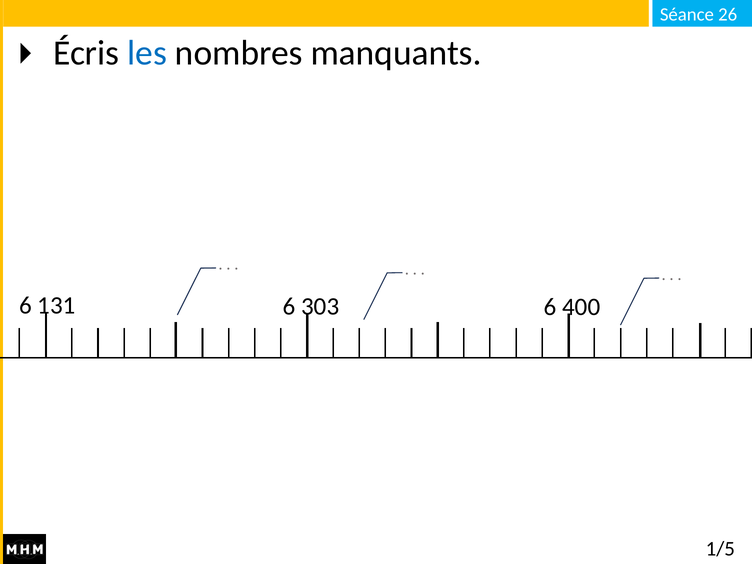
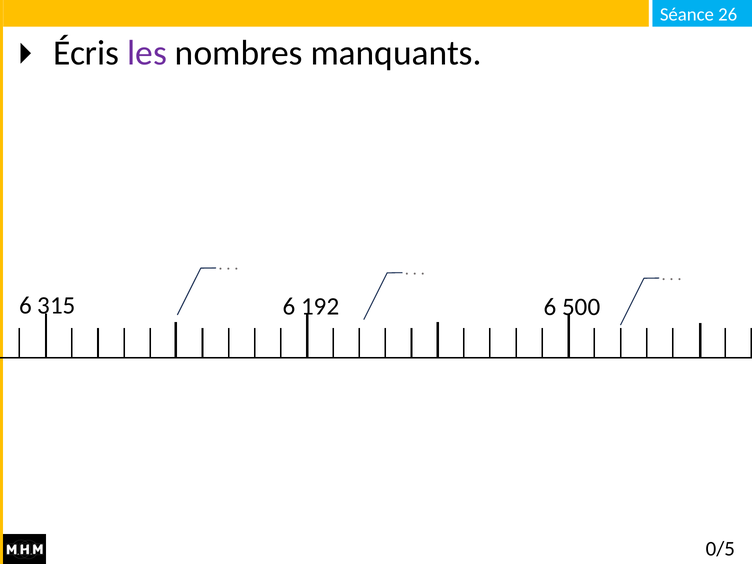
les colour: blue -> purple (147, 53)
131: 131 -> 315 (56, 306)
303: 303 -> 192 (320, 307)
400: 400 -> 500 (581, 307)
1/5: 1/5 -> 0/5 (720, 549)
